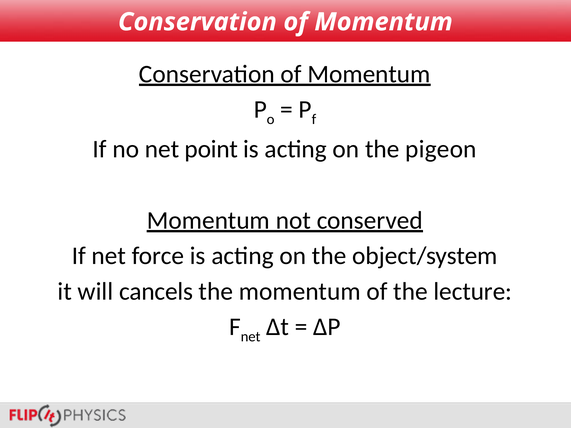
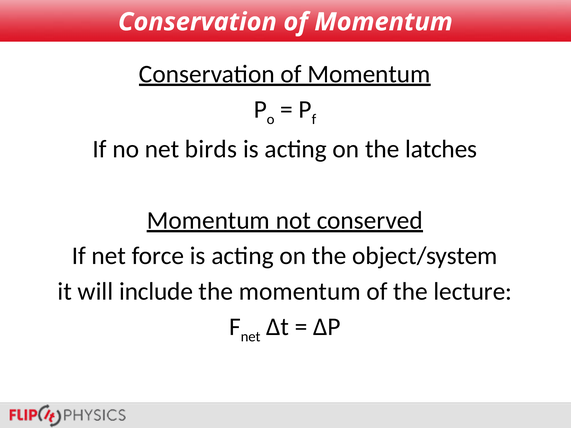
point: point -> birds (211, 149)
pigeon: pigeon -> latches (441, 149)
cancels: cancels -> include (156, 292)
